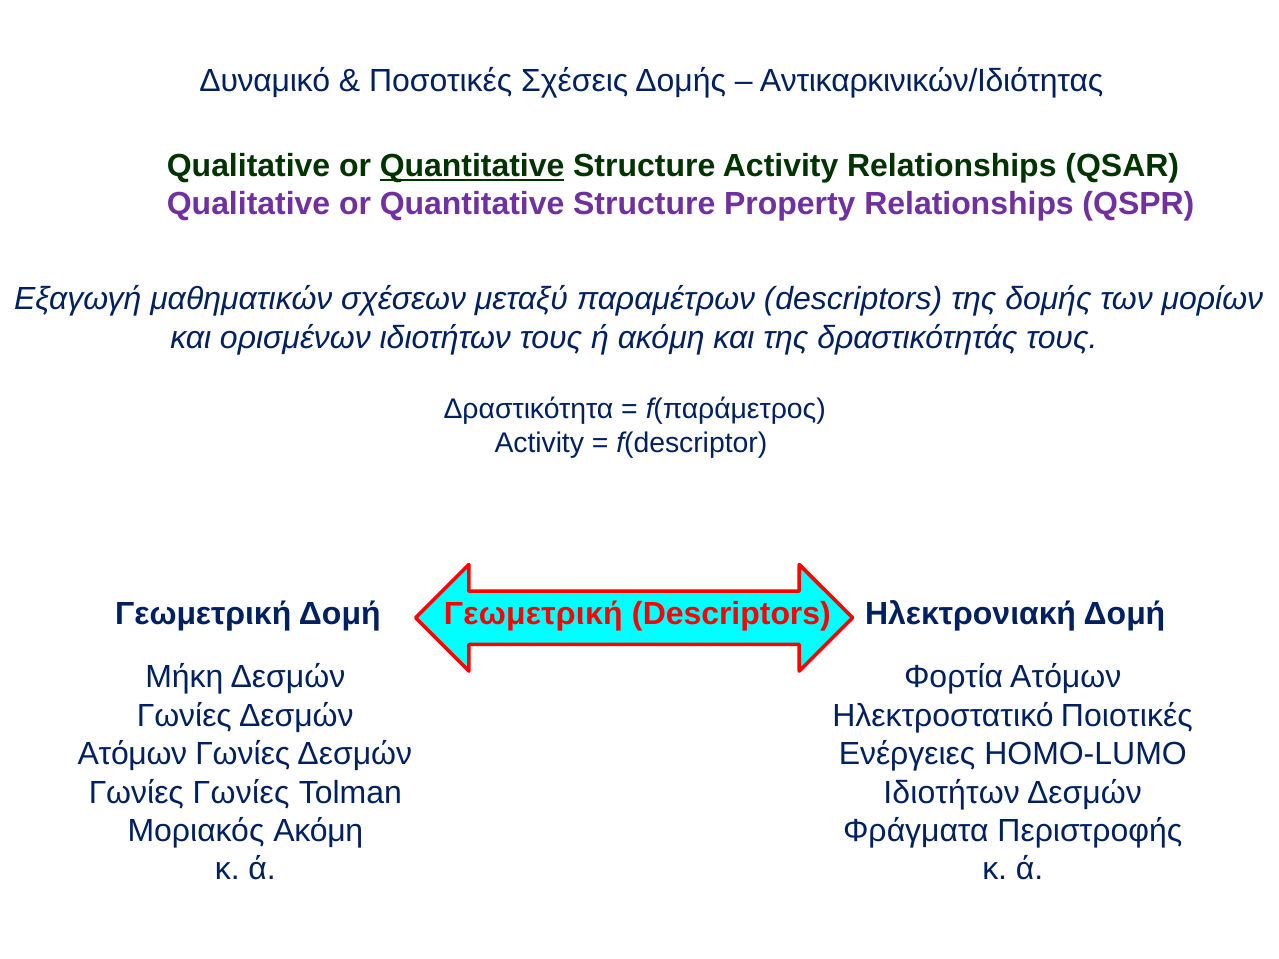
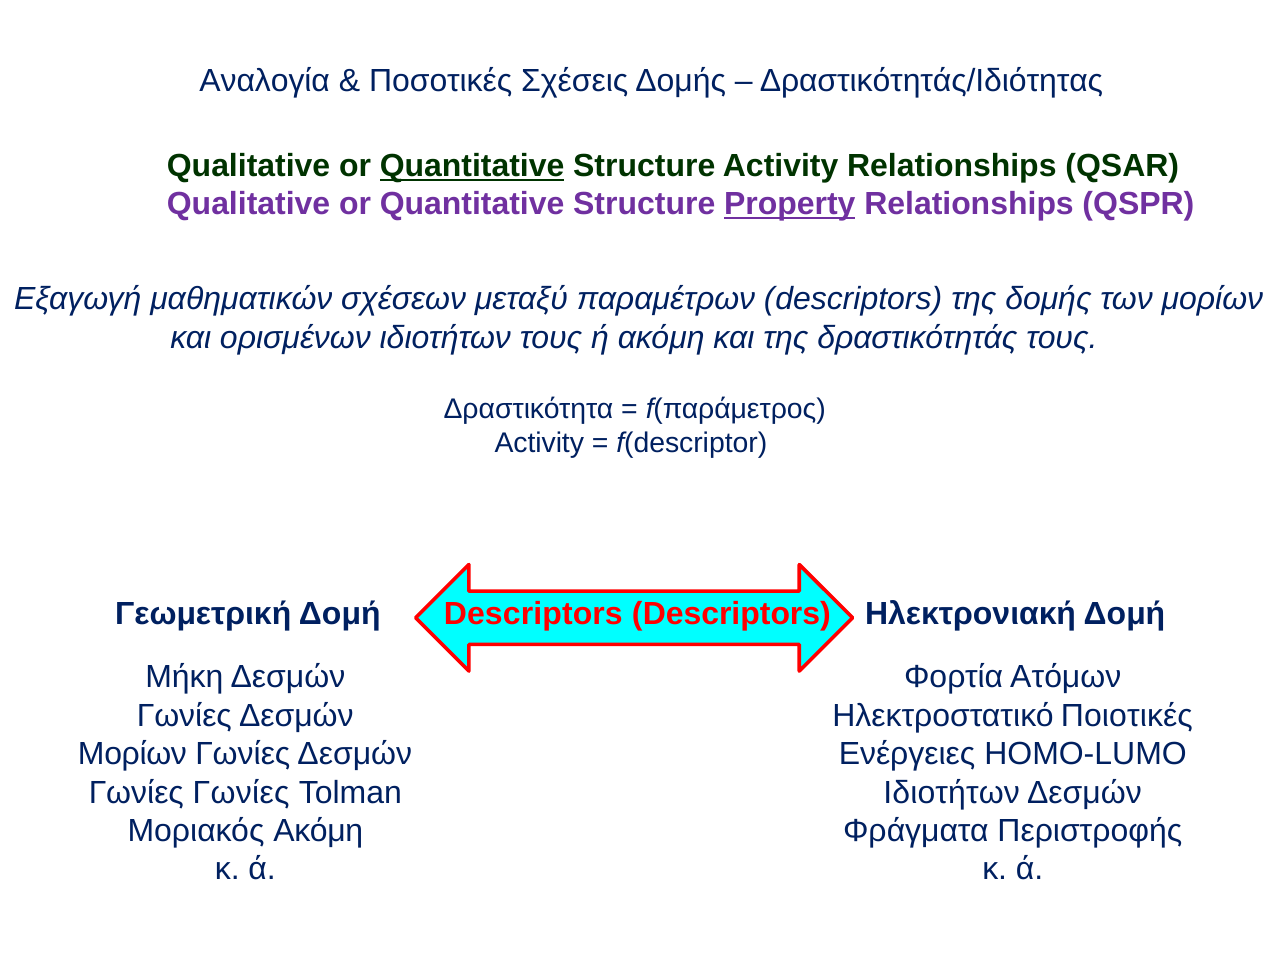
Δυναμικό: Δυναμικό -> Αναλογία (265, 81)
Αντικαρκινικών/Ιδιότητας: Αντικαρκινικών/Ιδιότητας -> Δραστικότητάς/Ιδιότητας (931, 81)
Property underline: none -> present (790, 204)
Γεωμετρική: Γεωμετρική -> Descriptors (533, 614)
Ατόμων: Ατόμων -> Μορίων (132, 754)
